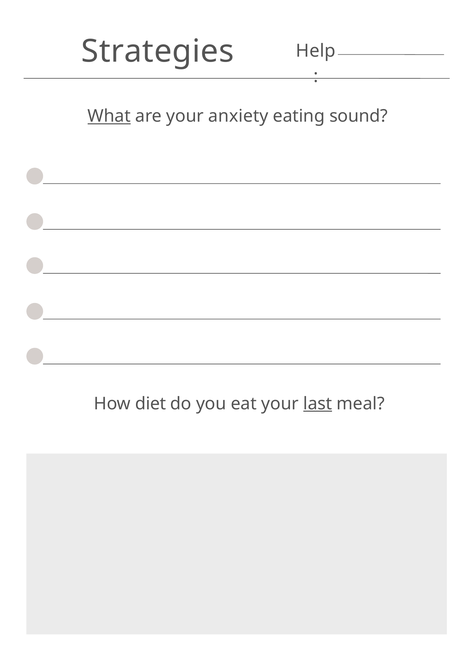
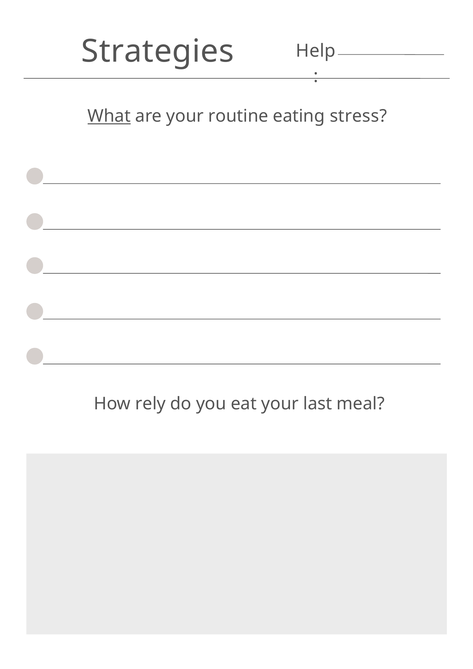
anxiety: anxiety -> routine (238, 116)
sound: sound -> stress (358, 116)
diet: diet -> rely (151, 404)
last underline: present -> none (318, 404)
